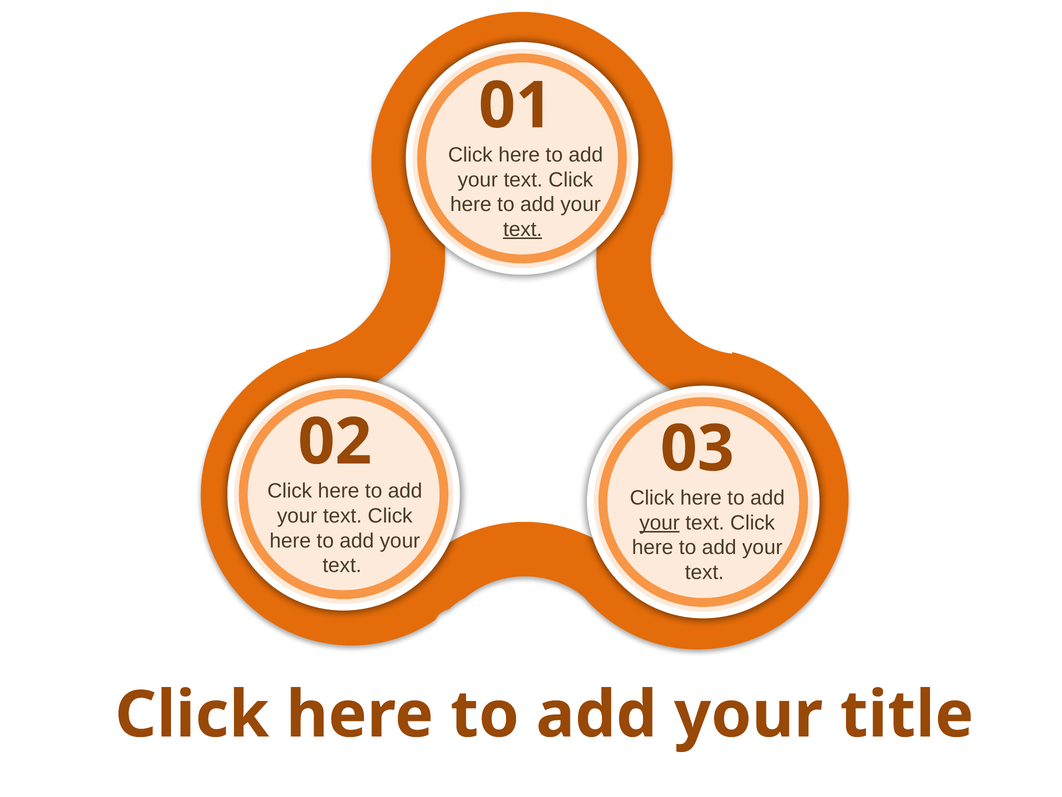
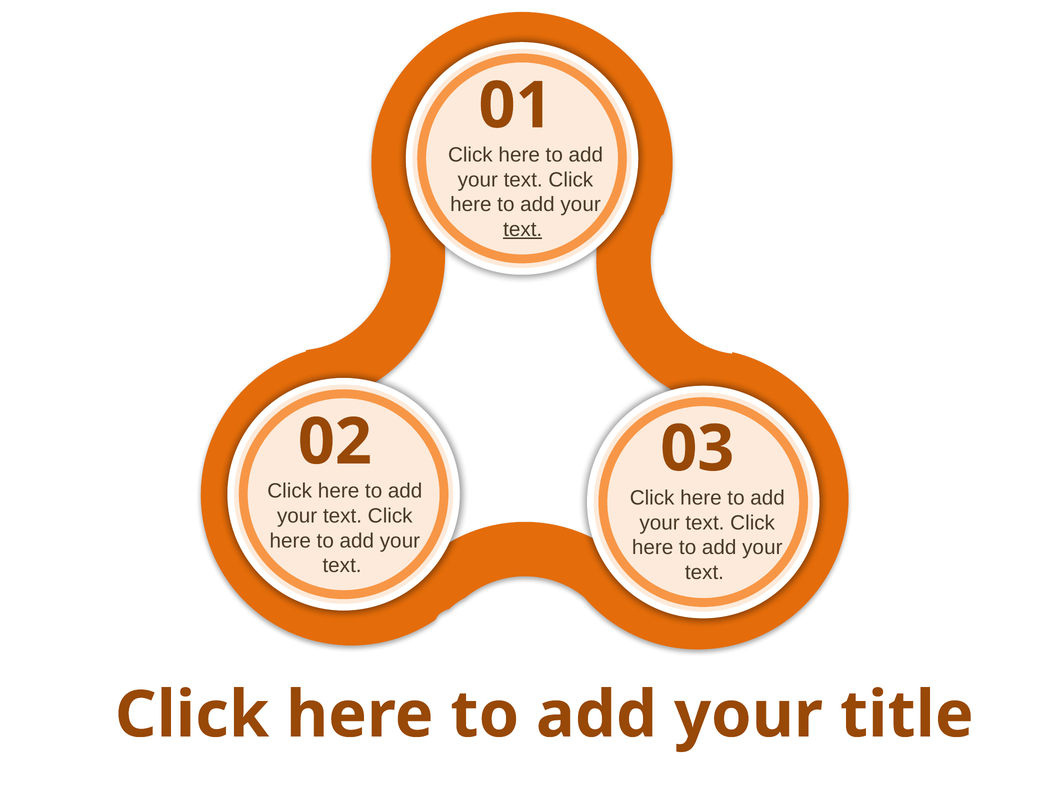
your underline: present -> none (660, 522)
